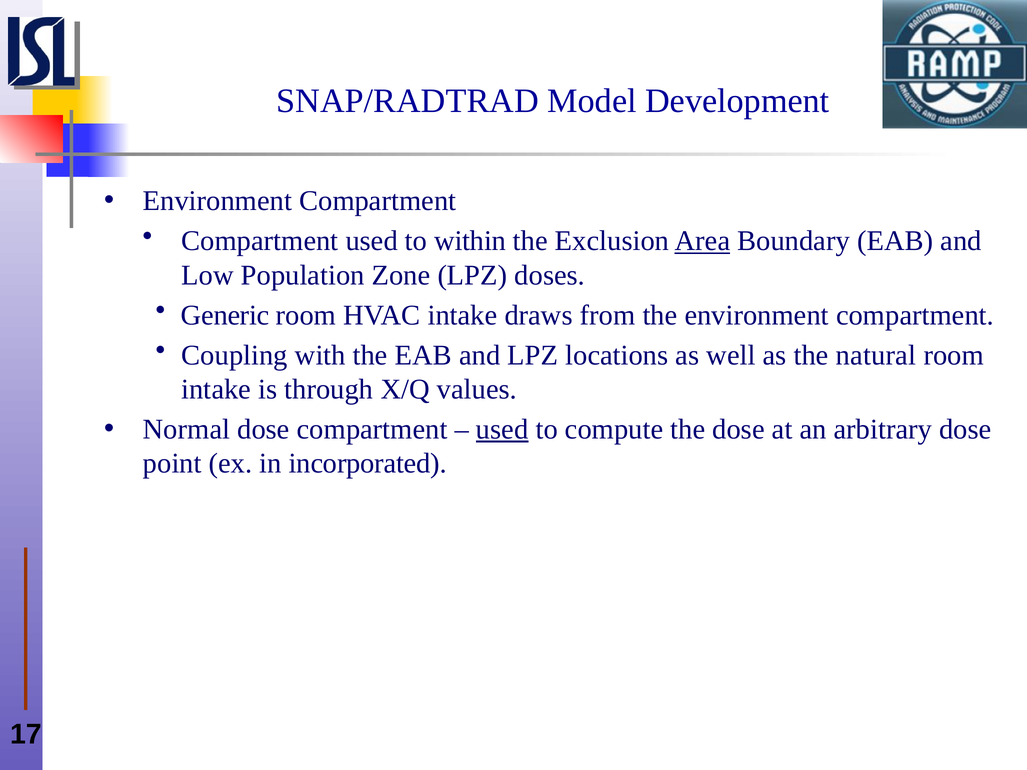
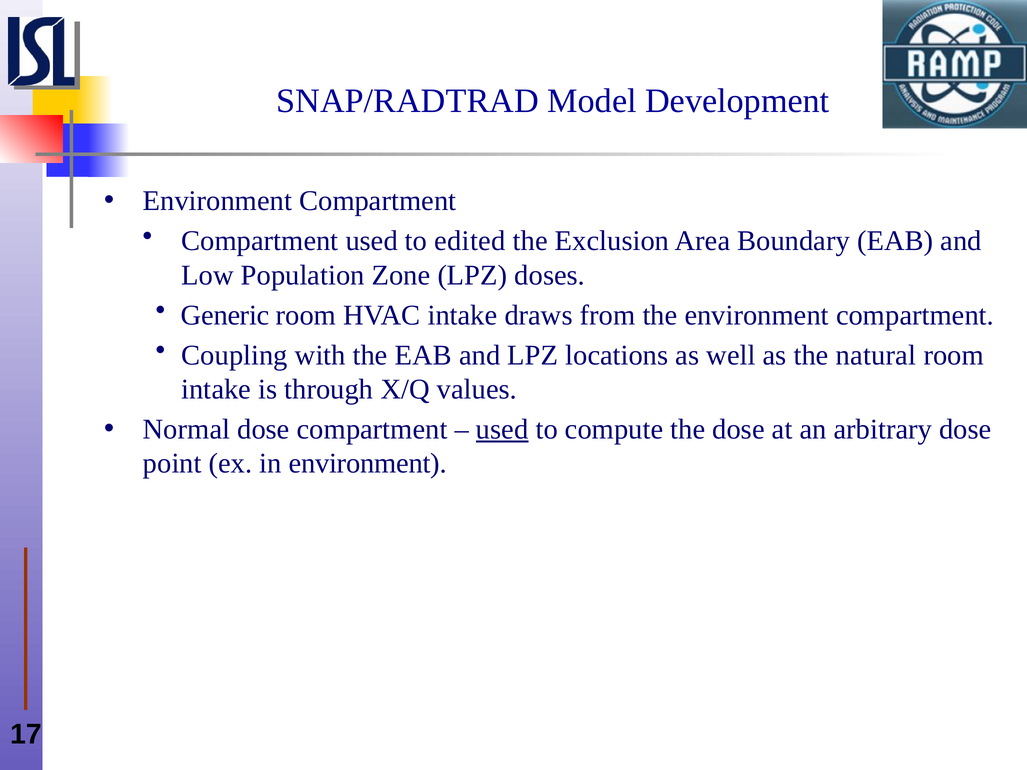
within: within -> edited (470, 241)
Area underline: present -> none (702, 241)
in incorporated: incorporated -> environment (368, 464)
